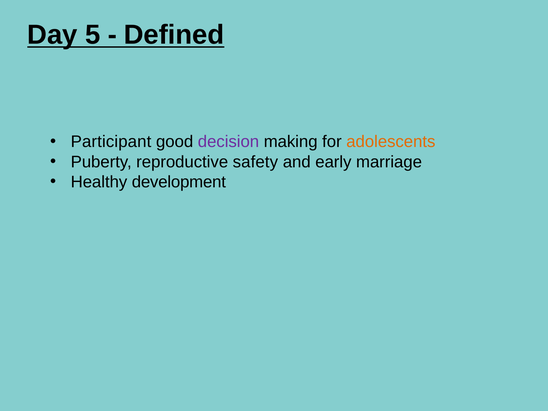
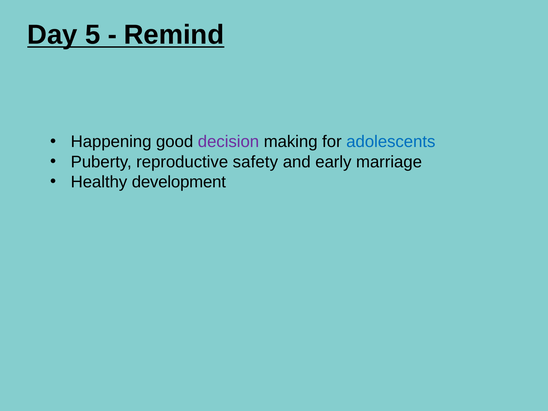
Defined: Defined -> Remind (174, 35)
Participant: Participant -> Happening (111, 142)
adolescents colour: orange -> blue (391, 142)
